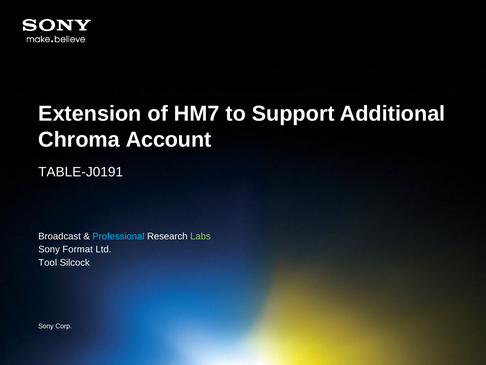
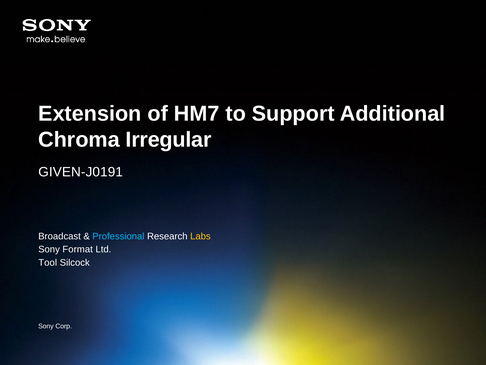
Account: Account -> Irregular (169, 140)
TABLE-J0191: TABLE-J0191 -> GIVEN-J0191 (81, 172)
Labs colour: light green -> yellow (200, 236)
